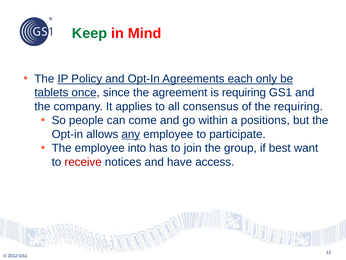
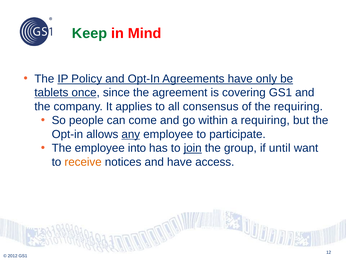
Agreements each: each -> have (240, 79)
is requiring: requiring -> covering (244, 92)
a positions: positions -> requiring (265, 120)
join underline: none -> present (193, 148)
best: best -> until (280, 148)
receive colour: red -> orange (83, 162)
